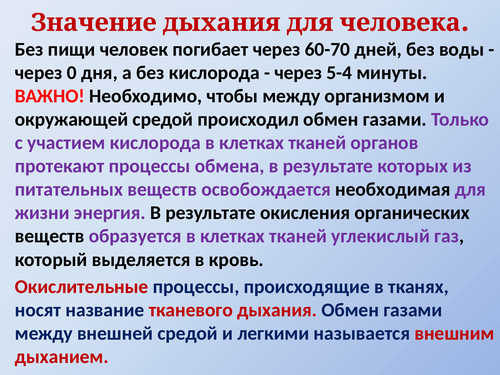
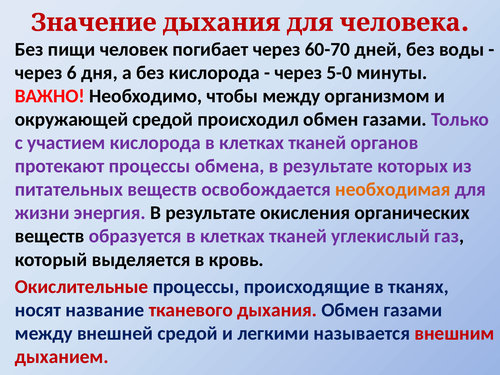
0: 0 -> 6 (72, 73)
5-4: 5-4 -> 5-0 (339, 73)
необходимая colour: black -> orange (393, 190)
